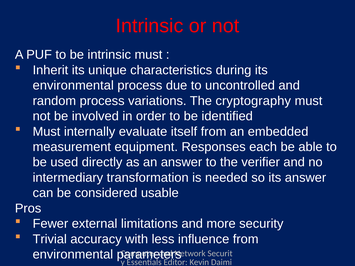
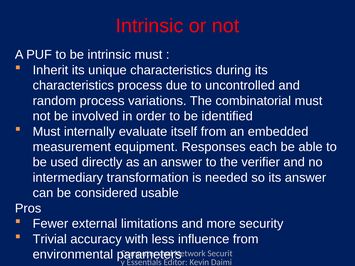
environmental: environmental -> characteristics (73, 86)
cryptography: cryptography -> combinatorial (253, 101)
